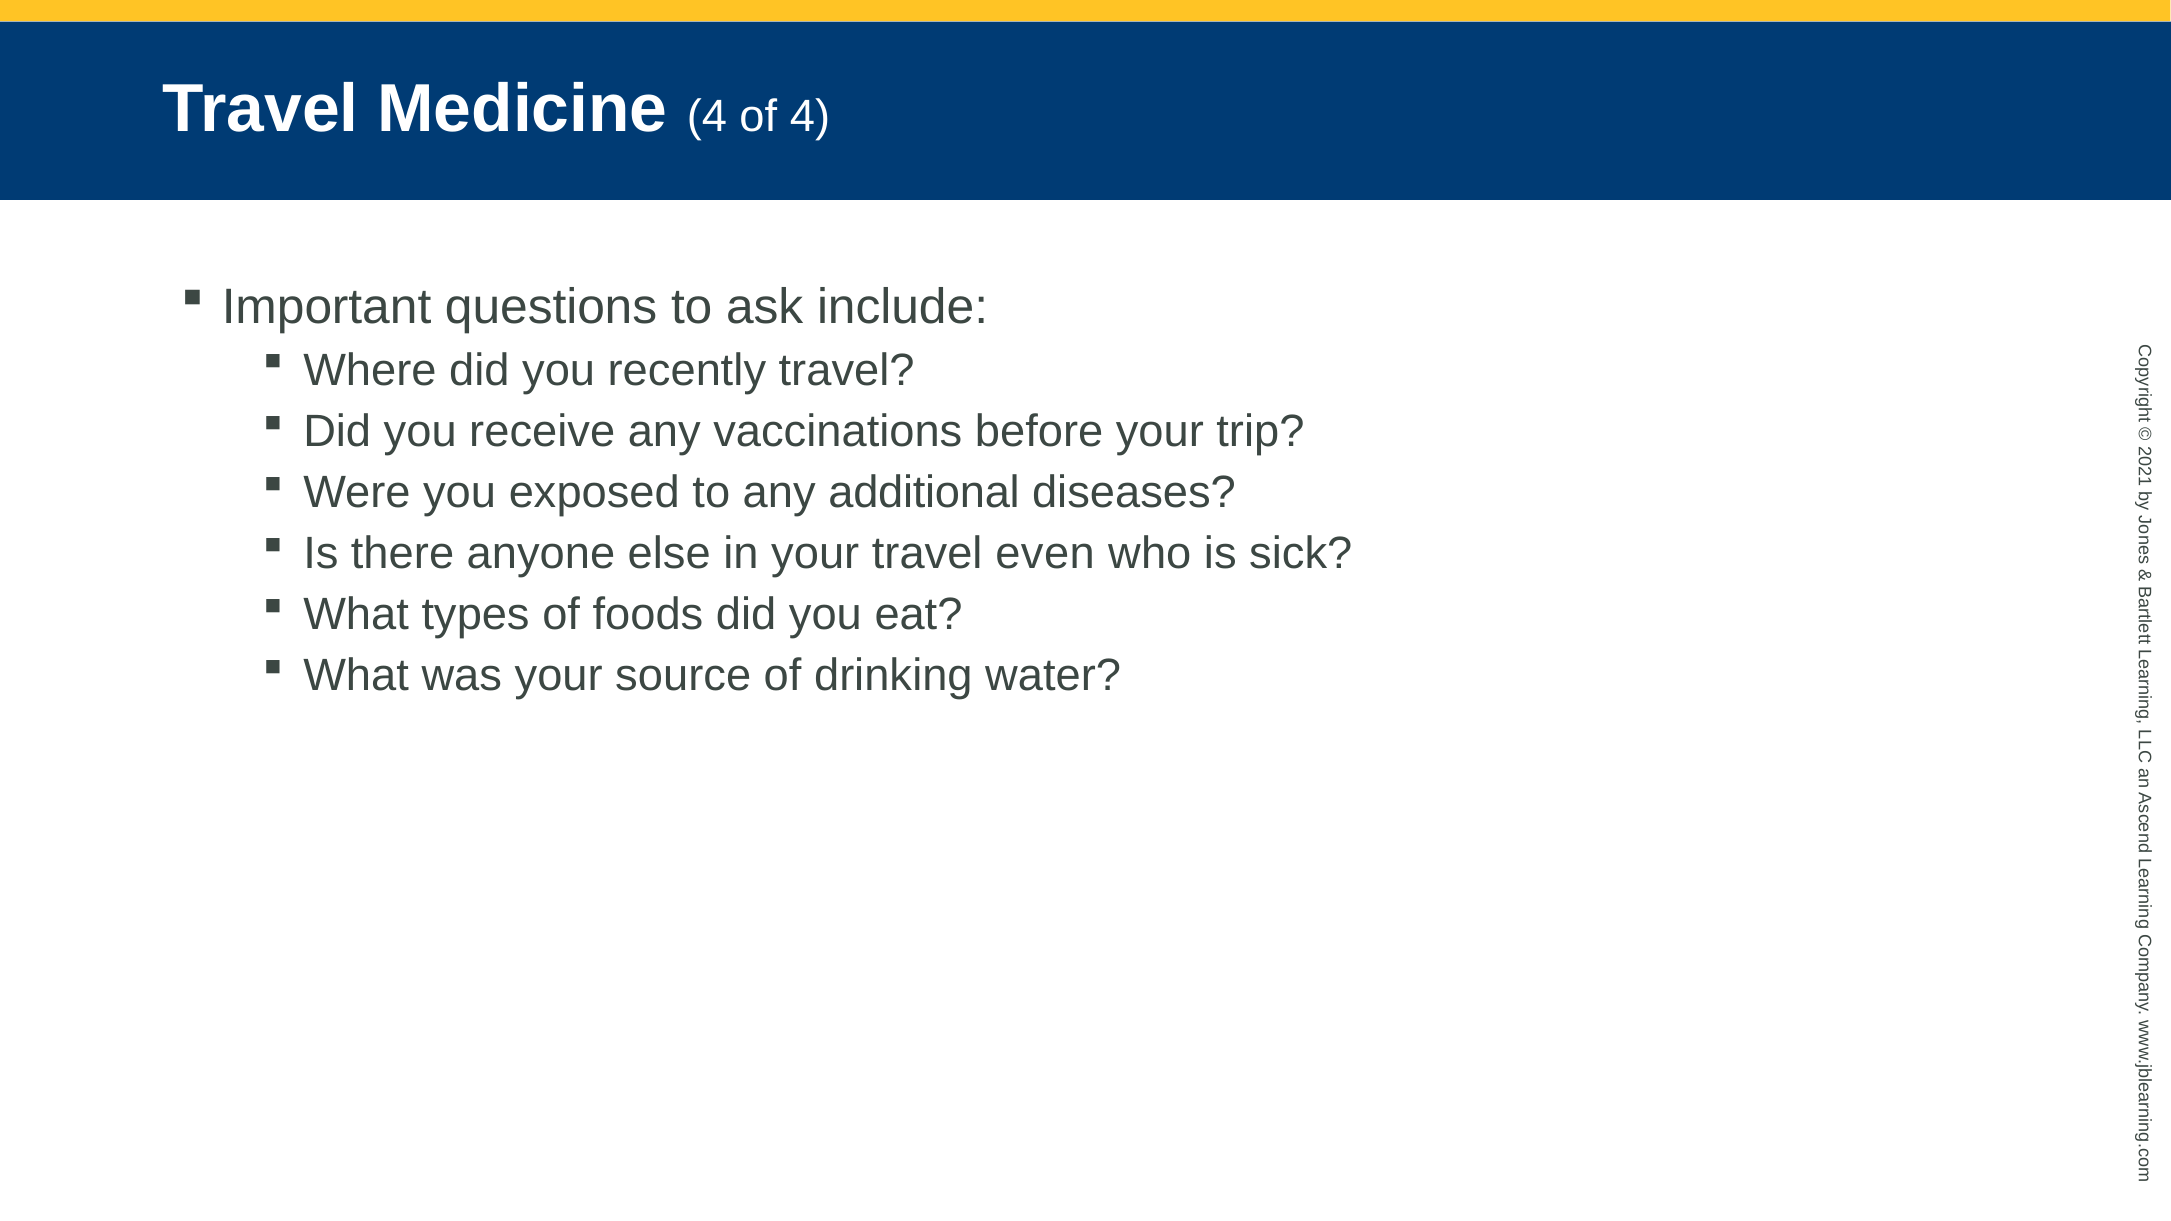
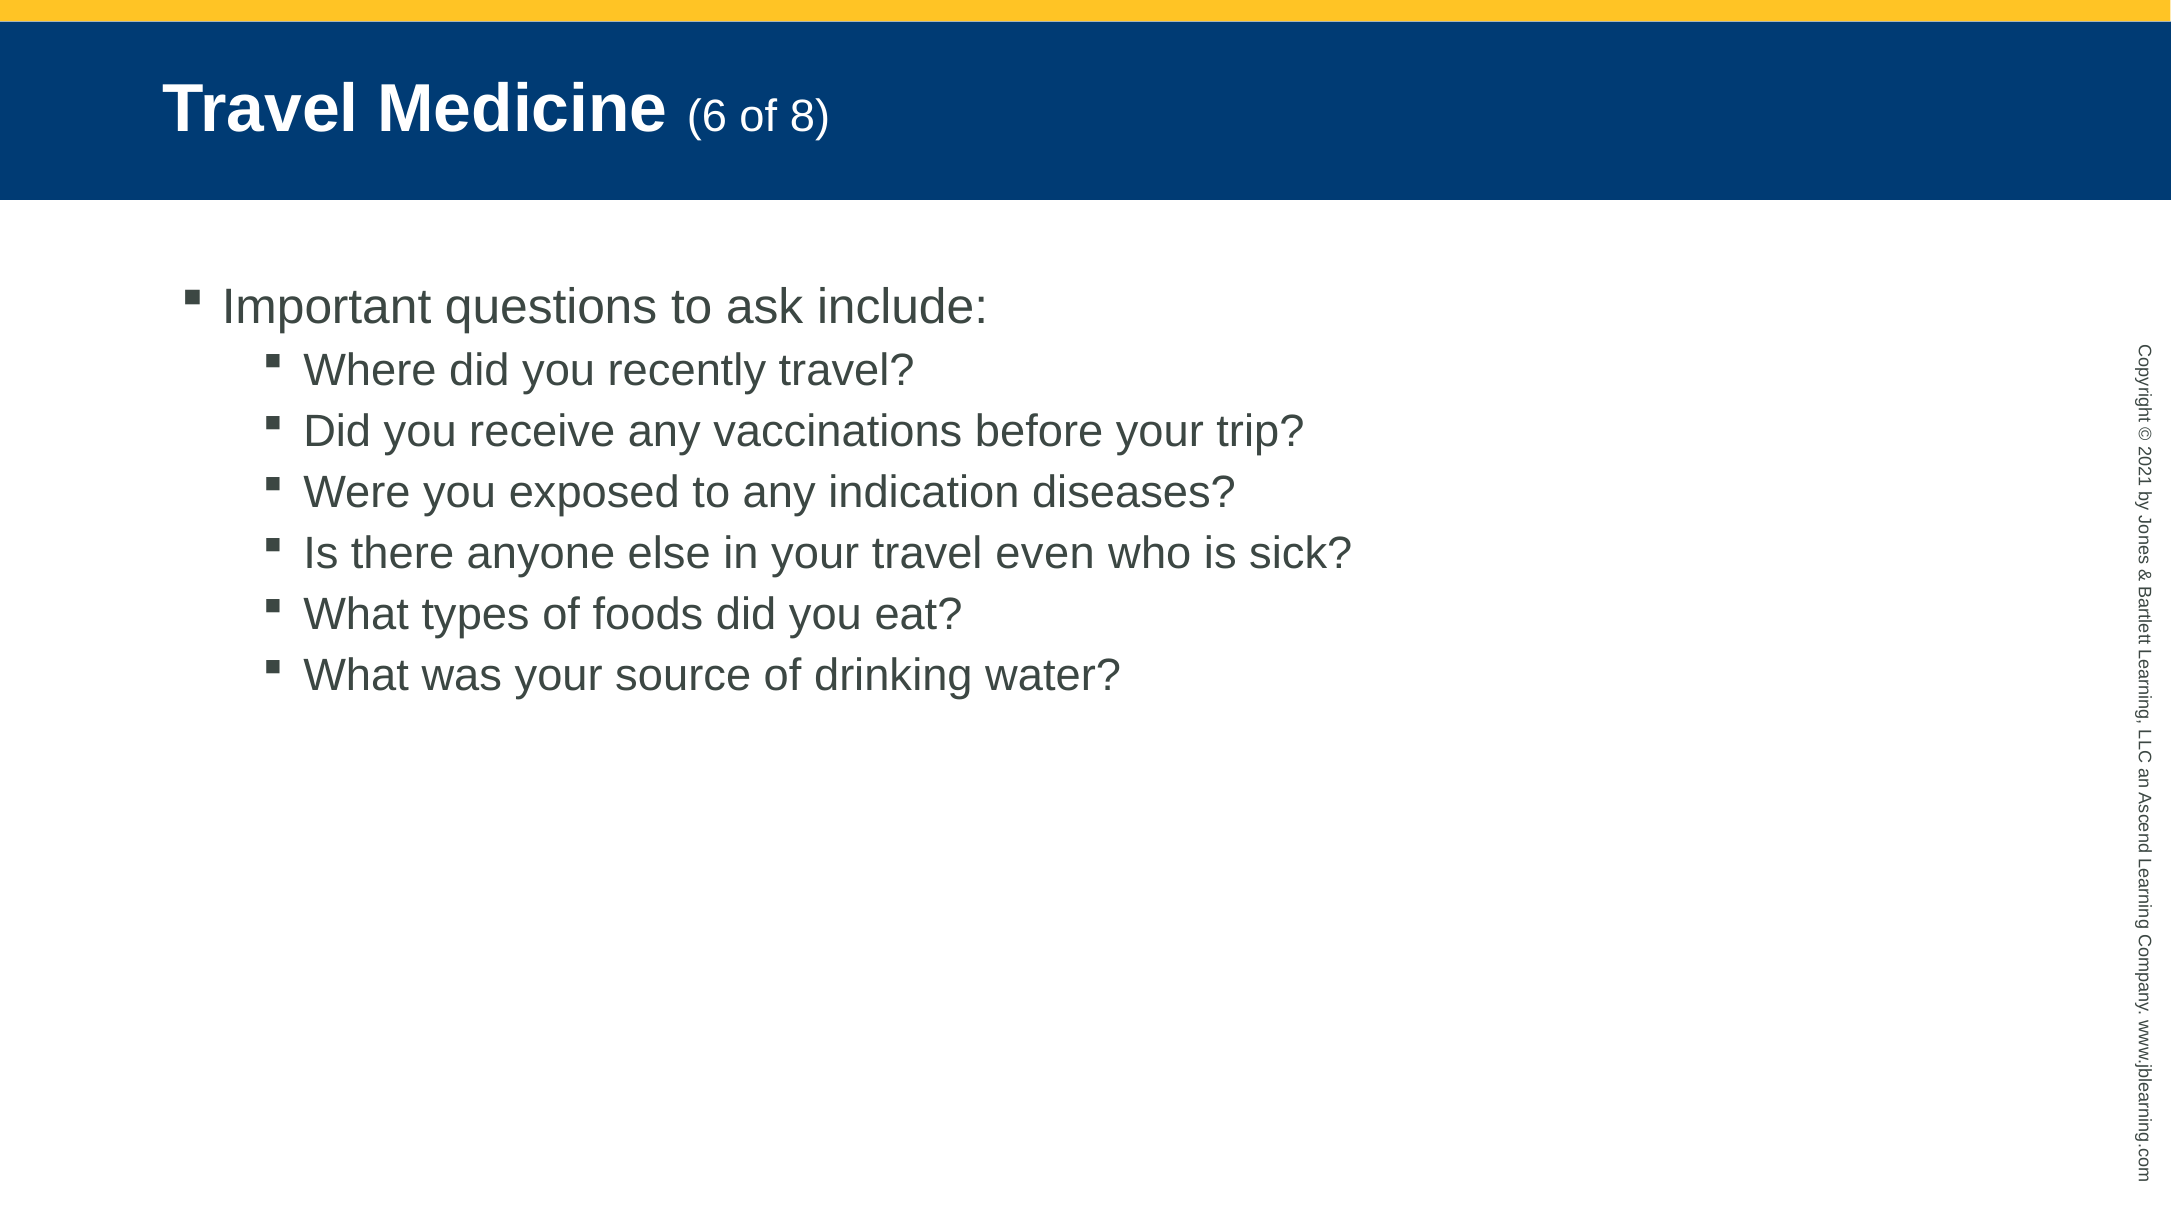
Medicine 4: 4 -> 6 (707, 117)
of 4: 4 -> 8 (810, 117)
additional: additional -> indication (924, 493)
